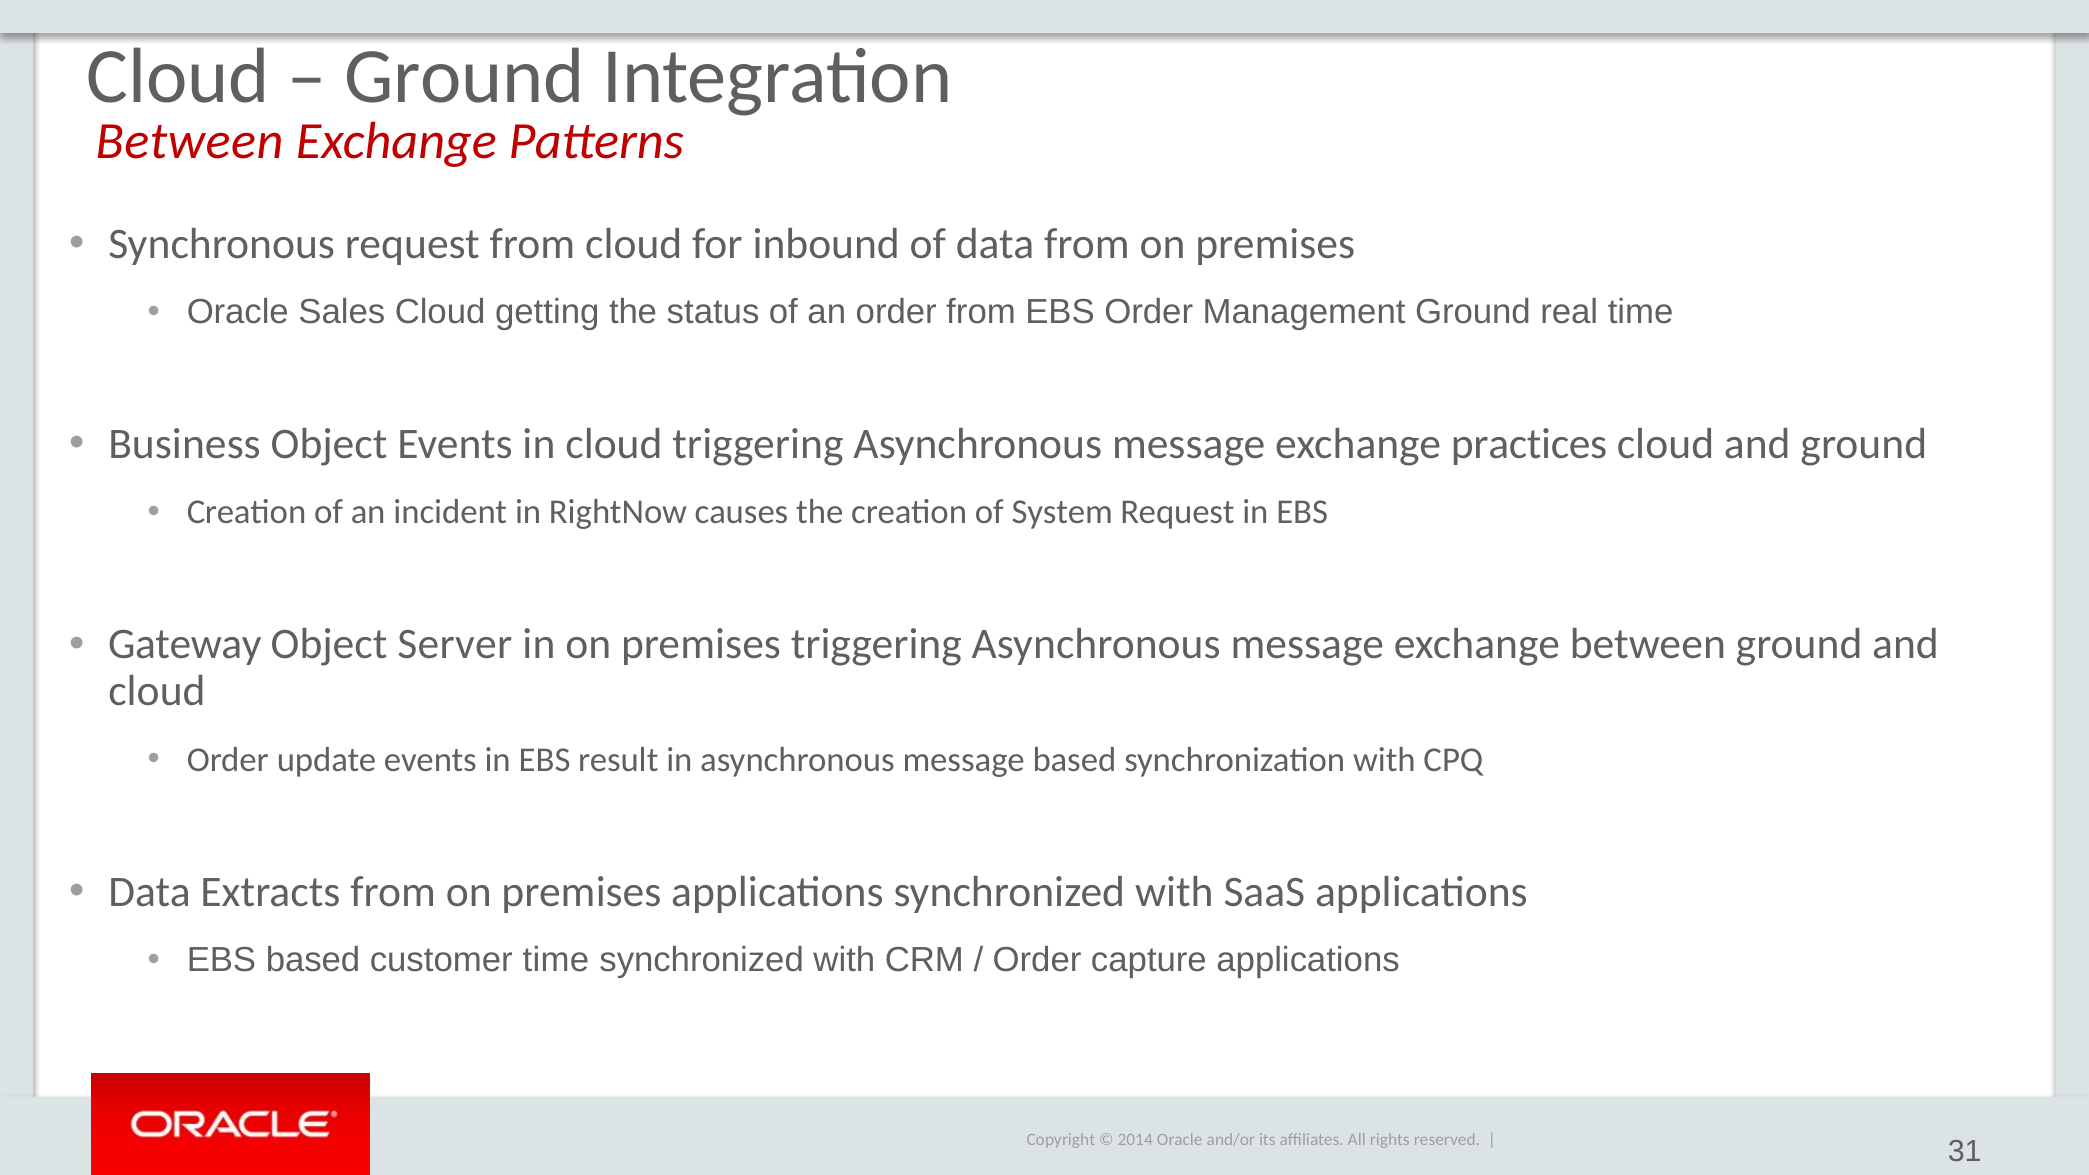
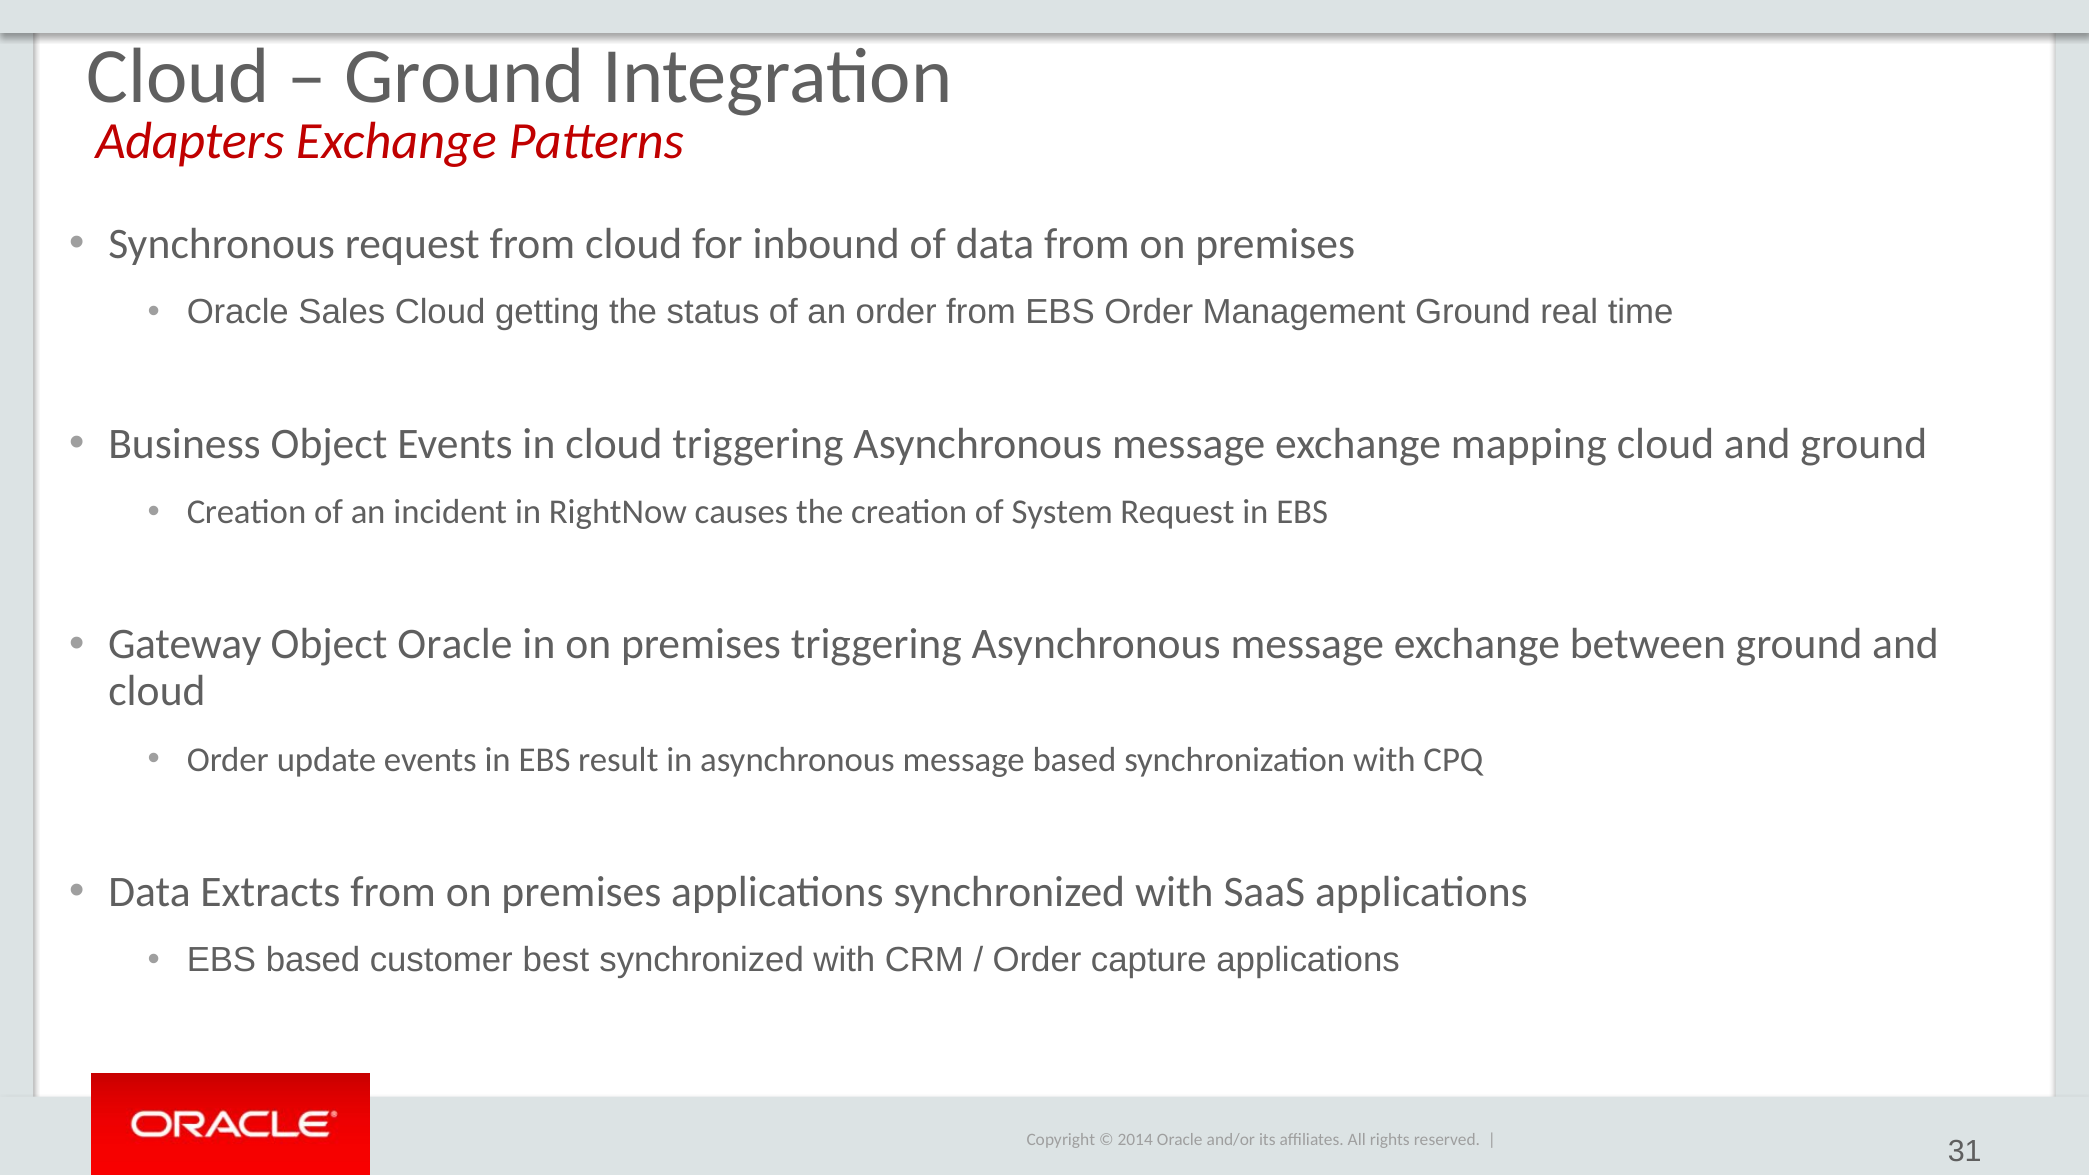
Between: Between -> Adapters (190, 141)
practices: practices -> mapping (1529, 444)
Object Server: Server -> Oracle (455, 645)
customer time: time -> best (556, 961)
